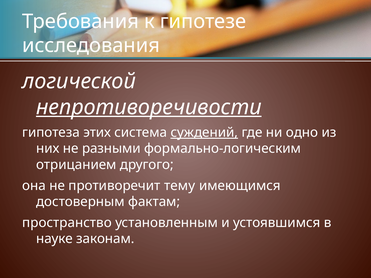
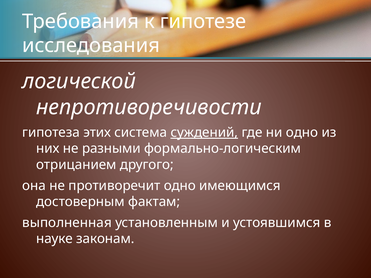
непротиворечивости underline: present -> none (149, 107)
противоречит тему: тему -> одно (180, 186)
пространство: пространство -> выполненная (67, 223)
